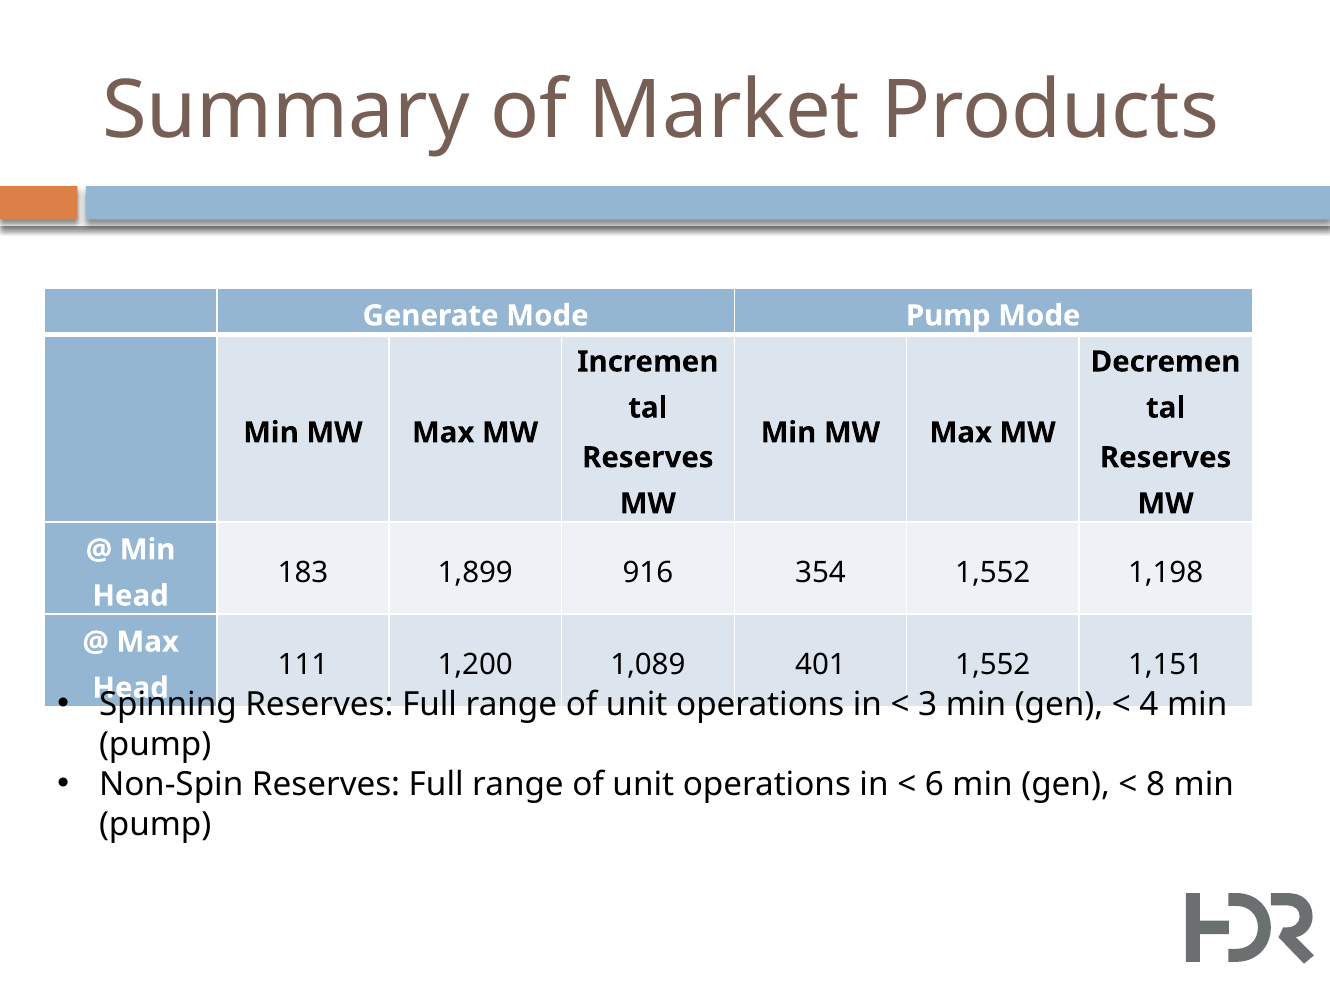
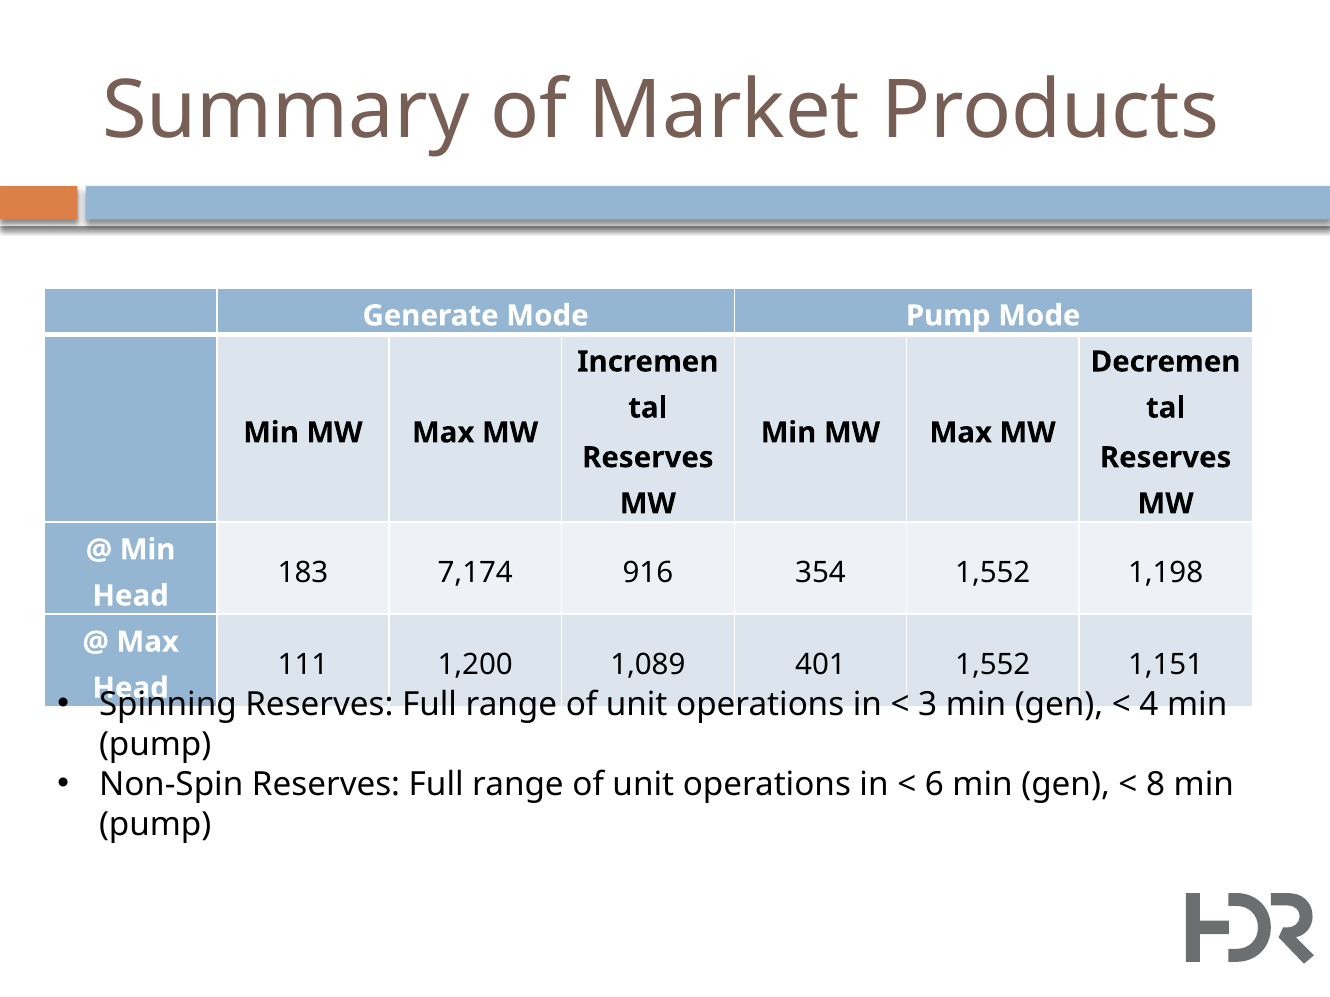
1,899: 1,899 -> 7,174 (475, 573)
